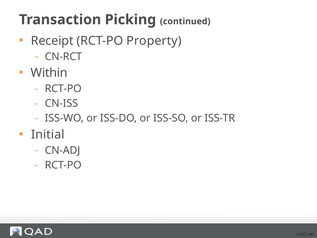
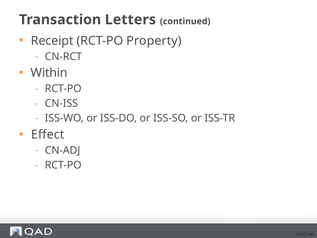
Picking: Picking -> Letters (130, 20)
Initial: Initial -> Effect (48, 134)
